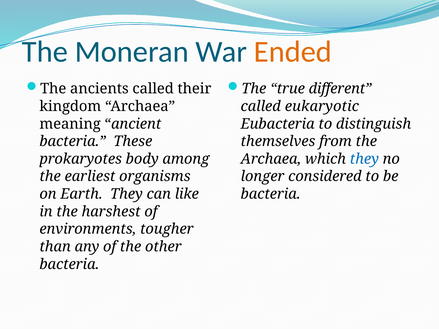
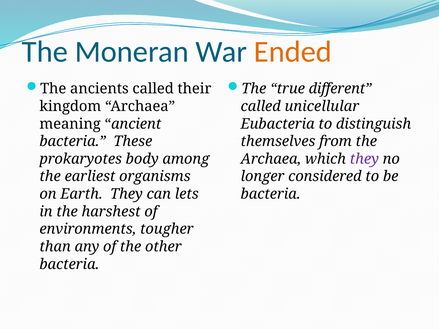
eukaryotic: eukaryotic -> unicellular (322, 106)
they colour: blue -> purple (364, 159)
like: like -> lets (187, 194)
